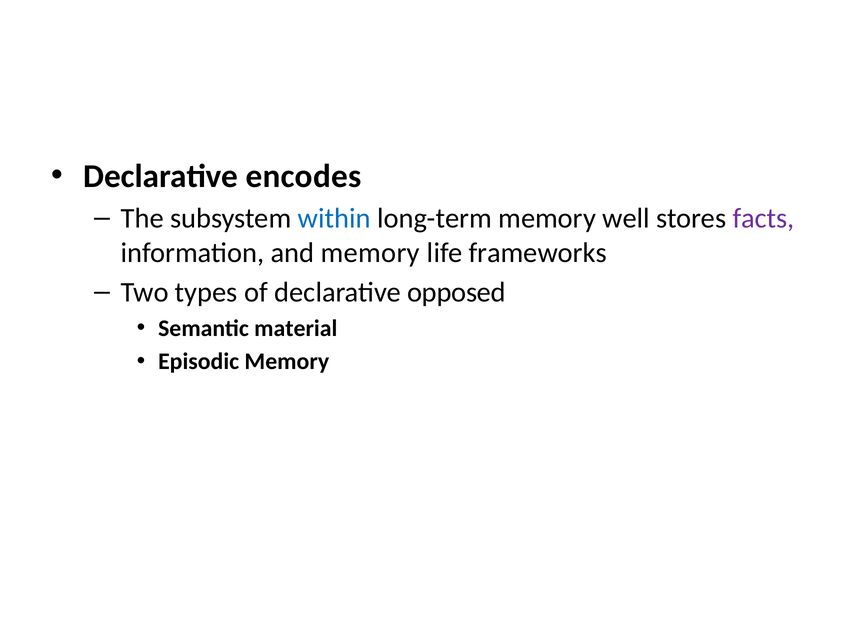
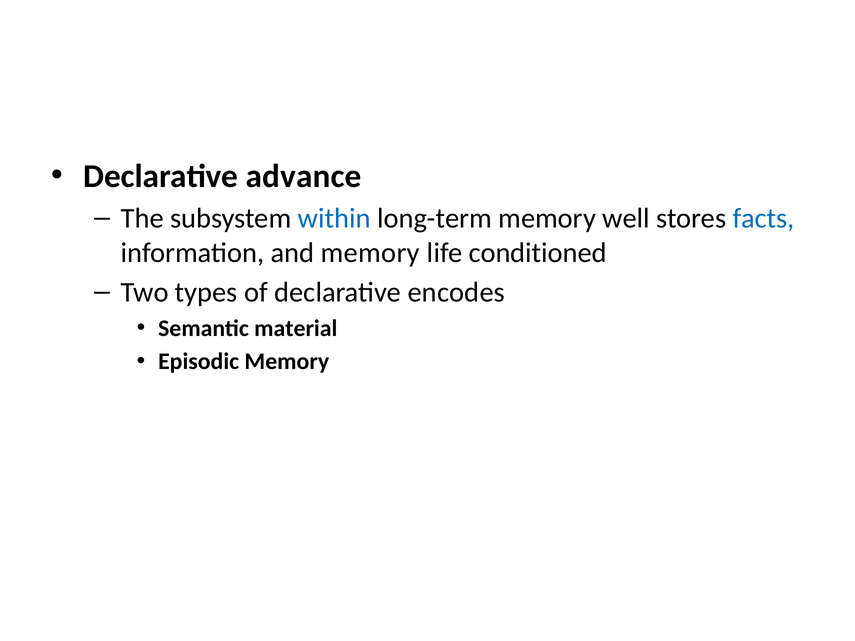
encodes: encodes -> advance (304, 176)
facts colour: purple -> blue (763, 219)
frameworks: frameworks -> conditioned (538, 253)
opposed: opposed -> encodes (456, 293)
